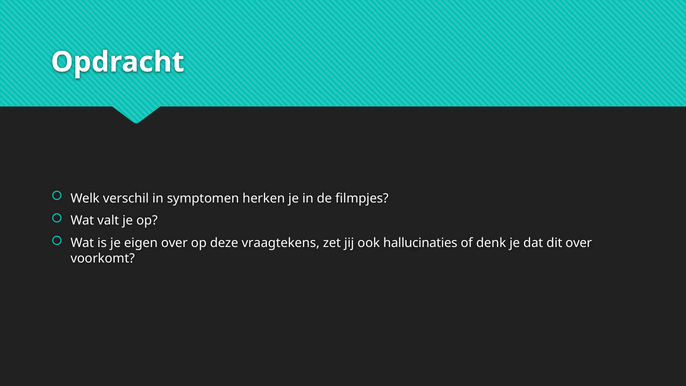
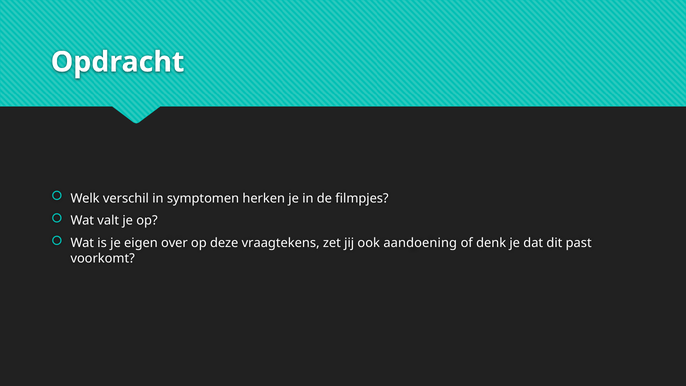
hallucinaties: hallucinaties -> aandoening (420, 243)
dit over: over -> past (579, 243)
